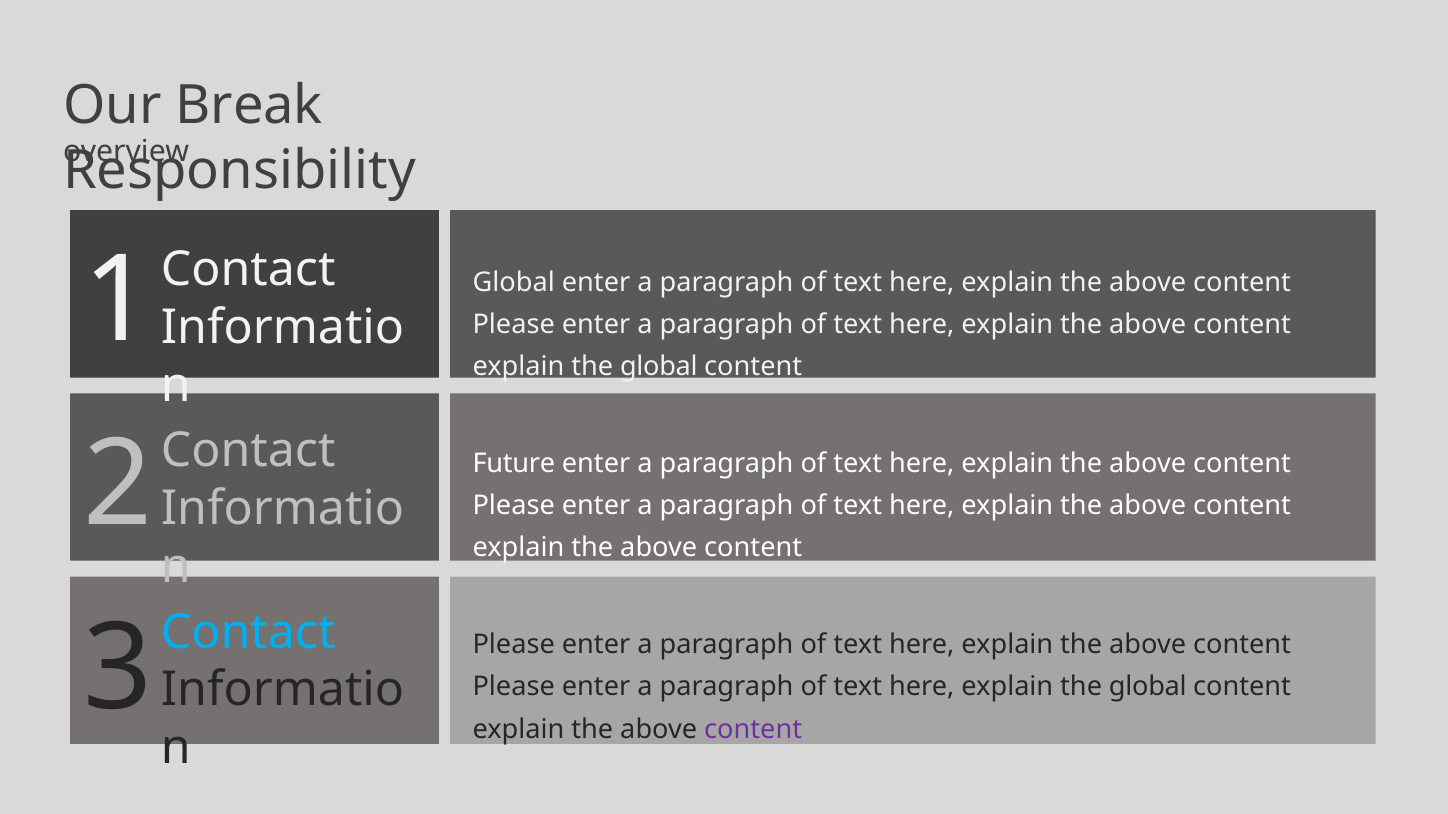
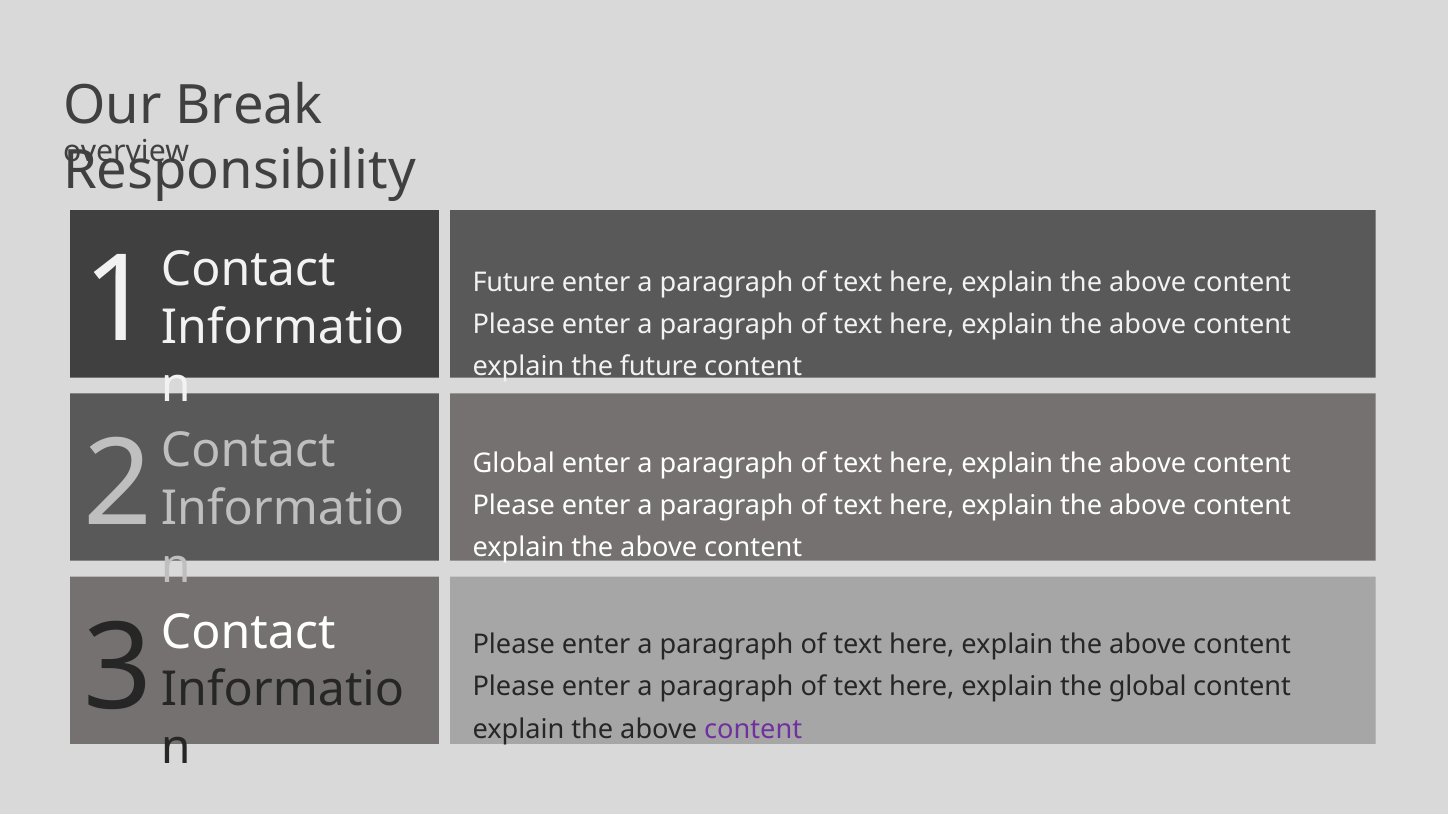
Global: Global -> Future (514, 282)
global: global -> future (659, 367)
Future: Future -> Global (514, 464)
Contact colour: light blue -> white (248, 632)
